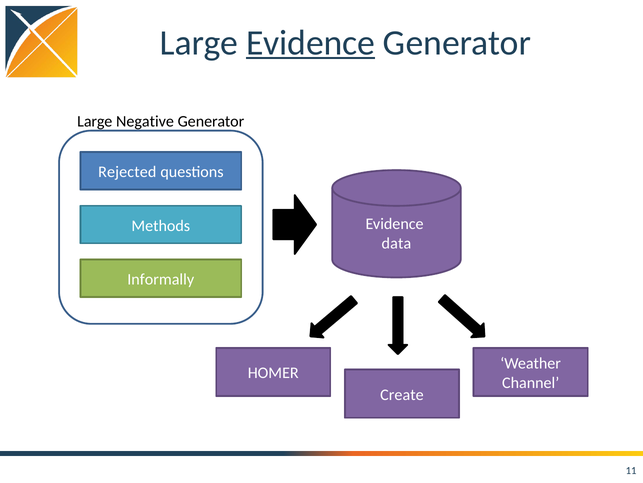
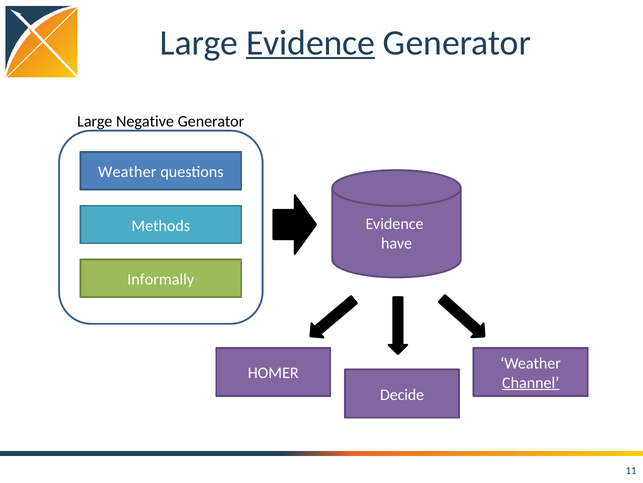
Rejected: Rejected -> Weather (127, 172)
data: data -> have (397, 243)
Channel underline: none -> present (531, 382)
Create: Create -> Decide (402, 394)
